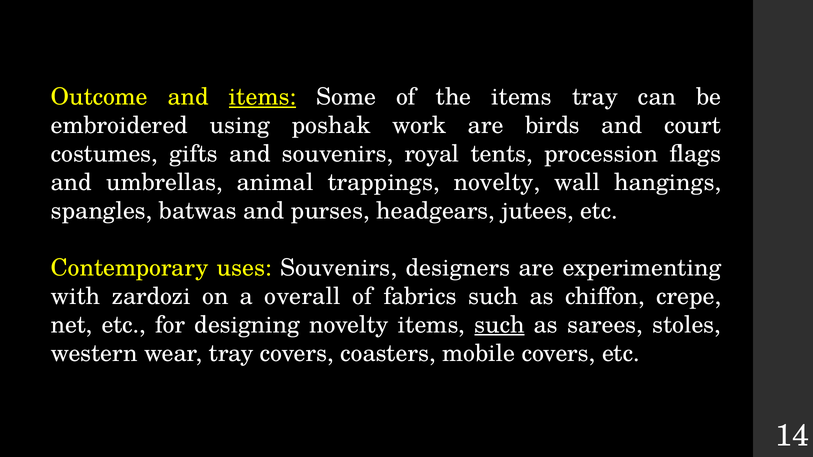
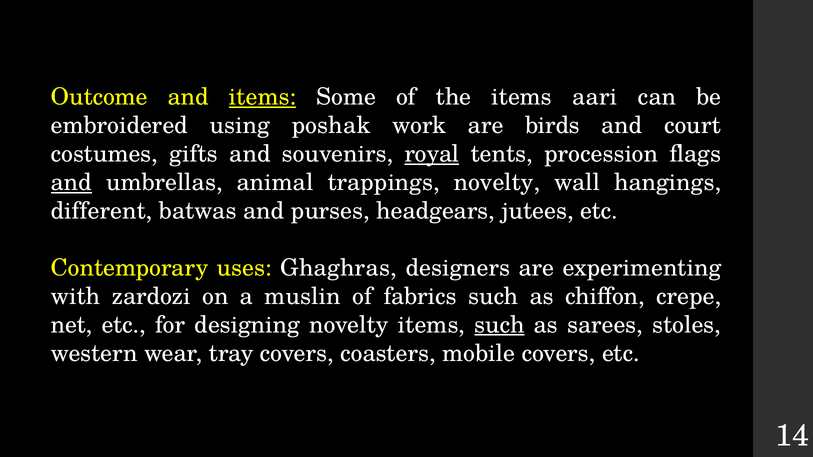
items tray: tray -> aari (595, 97)
royal underline: none -> present (432, 154)
and underline: none -> present (71, 183)
spangles: spangles -> different (102, 211)
uses Souvenirs: Souvenirs -> Ghaghras (339, 268)
overall: overall -> muslin (303, 296)
